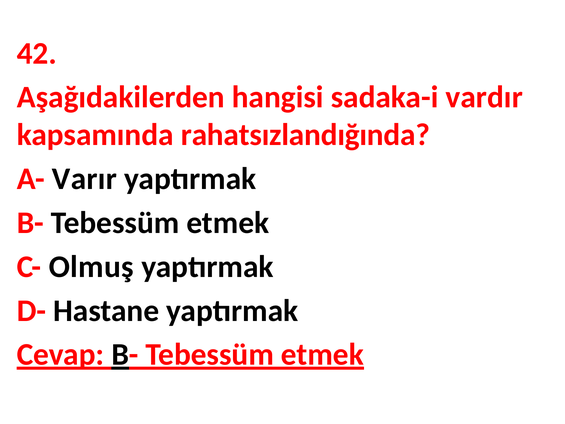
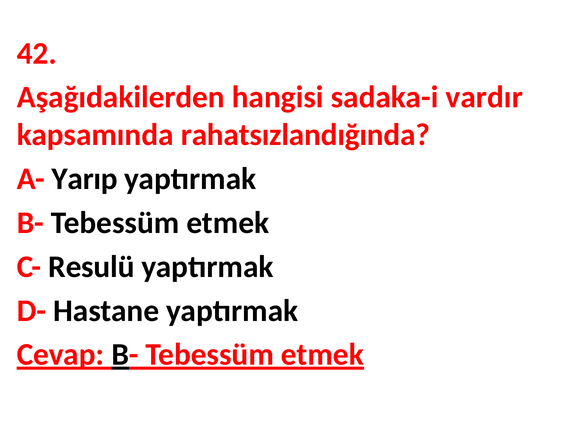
Varır: Varır -> Yarıp (85, 179)
Olmuş: Olmuş -> Resulü (91, 267)
